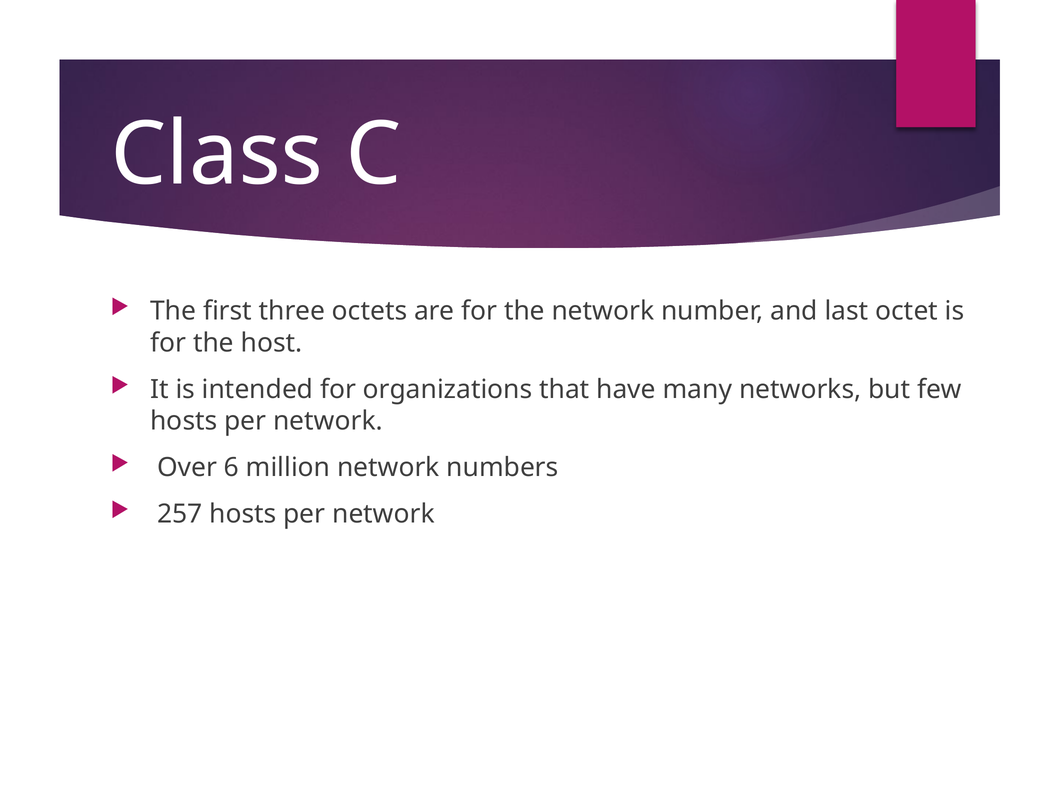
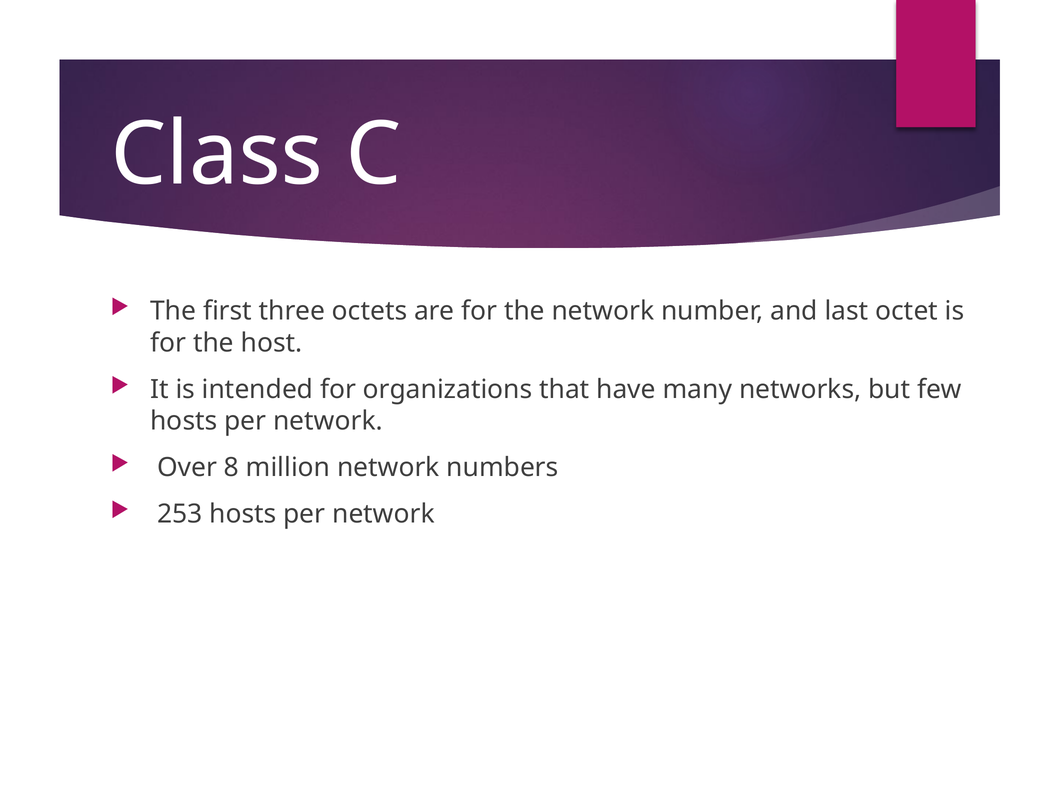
6: 6 -> 8 (231, 467)
257: 257 -> 253 (180, 514)
